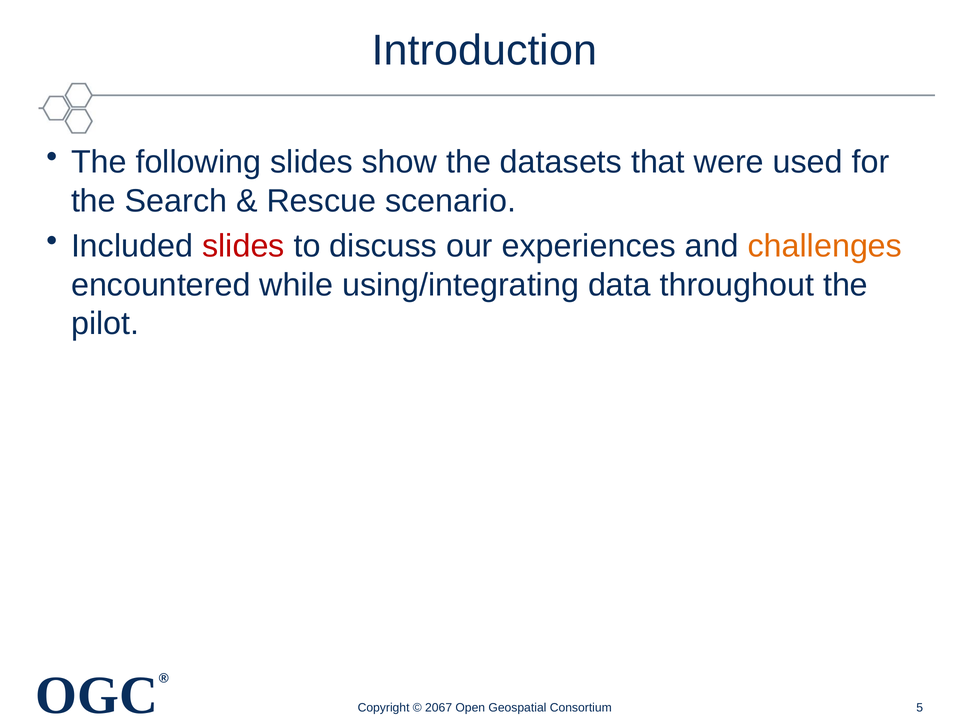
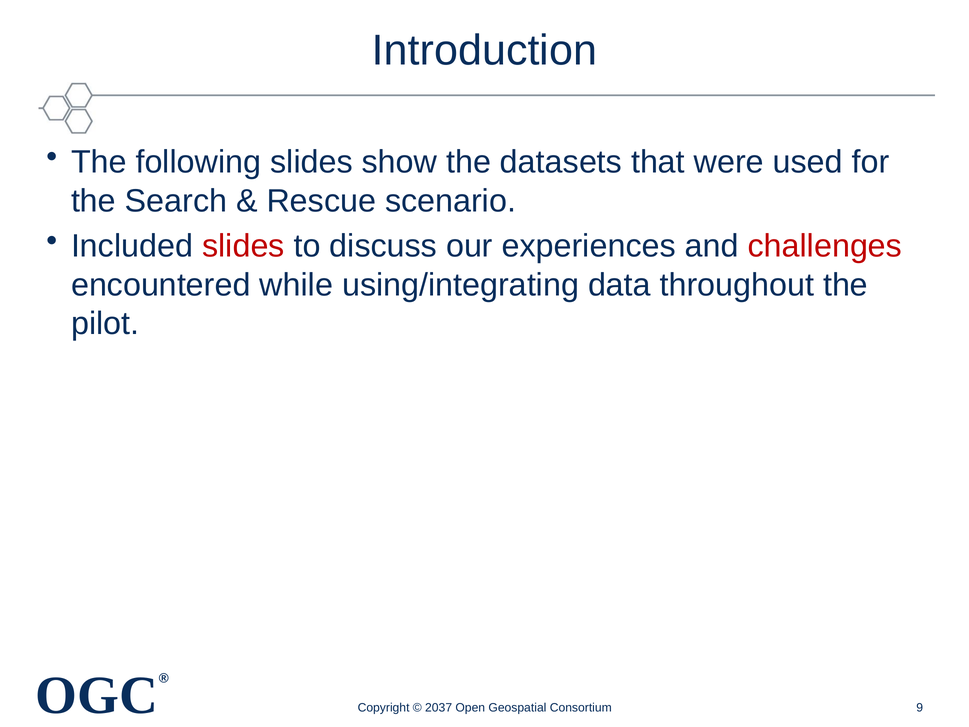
challenges colour: orange -> red (825, 246)
2067: 2067 -> 2037 (439, 707)
5: 5 -> 9 (920, 707)
